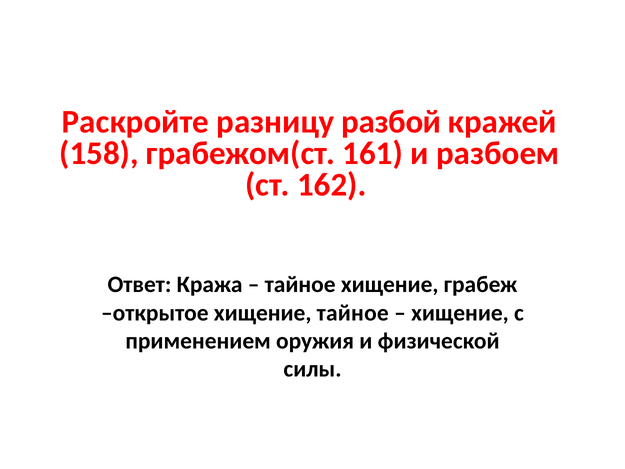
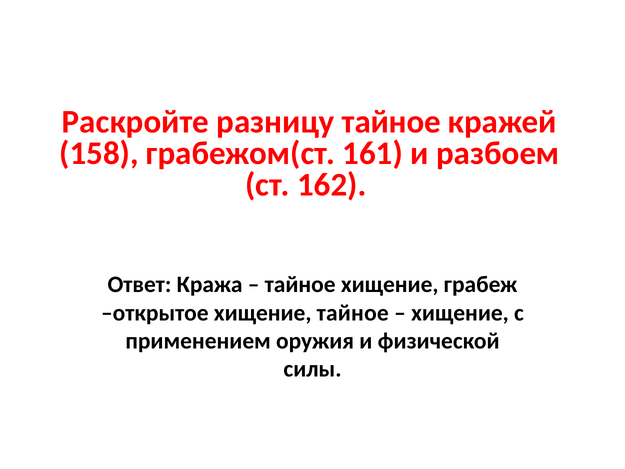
разницу разбой: разбой -> тайное (391, 122)
